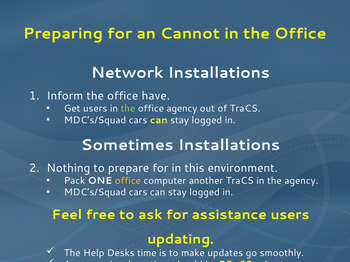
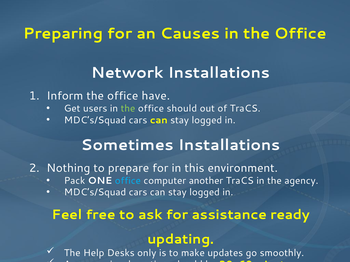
Cannot: Cannot -> Causes (190, 34)
office agency: agency -> should (182, 109)
office colour: yellow -> light blue (128, 181)
assistance users: users -> ready (290, 215)
time: time -> only (147, 253)
